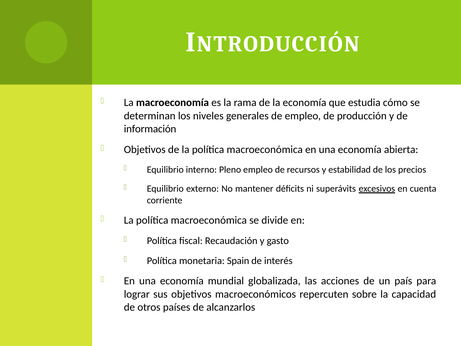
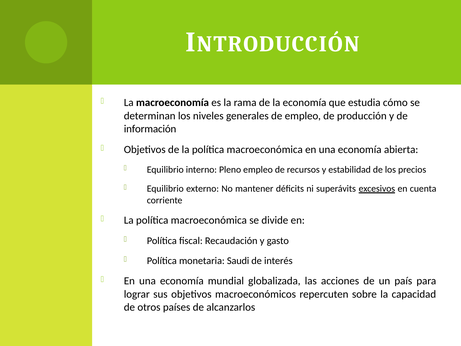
Spain: Spain -> Saudi (238, 260)
